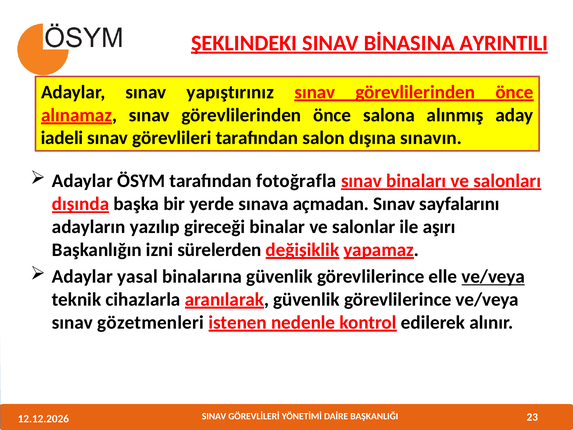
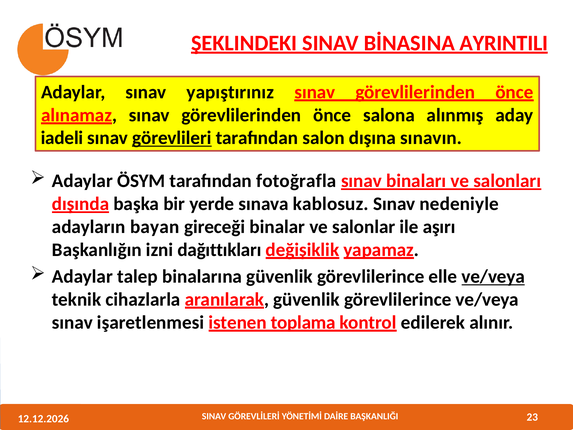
görevlileri underline: none -> present (172, 138)
açmadan: açmadan -> kablosuz (331, 204)
sayfalarını: sayfalarını -> nedeniyle (459, 204)
yazılıp: yazılıp -> bayan (155, 227)
sürelerden: sürelerden -> dağıttıkları (219, 250)
yasal: yasal -> talep (137, 276)
gözetmenleri: gözetmenleri -> işaretlenmesi (151, 322)
nedenle: nedenle -> toplama (303, 322)
